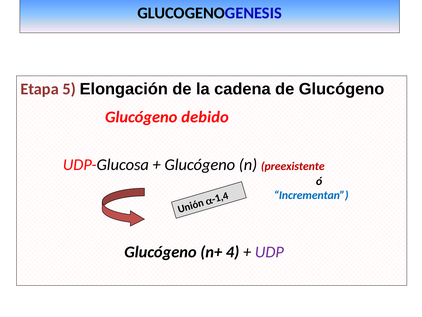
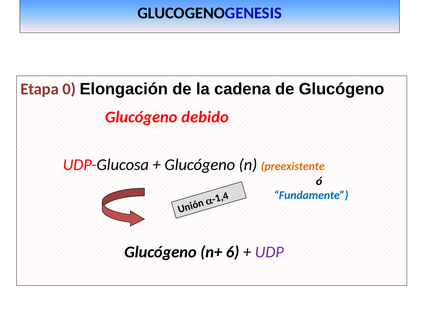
5: 5 -> 0 (69, 89)
preexistente colour: red -> orange (293, 166)
Incrementan: Incrementan -> Fundamente (311, 195)
n+ 4: 4 -> 6 (233, 252)
